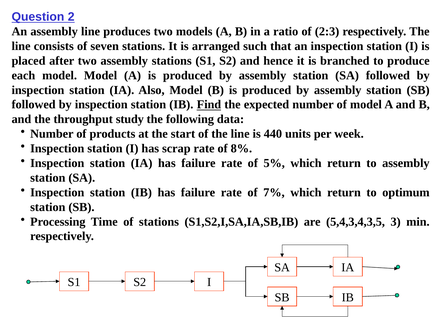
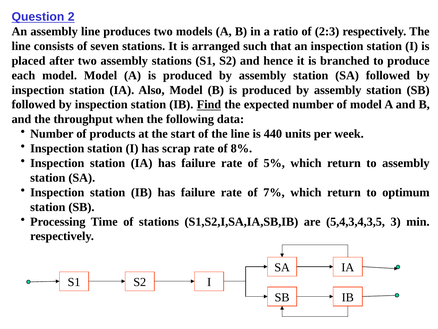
study: study -> when (130, 119)
